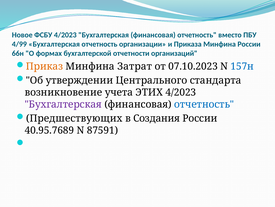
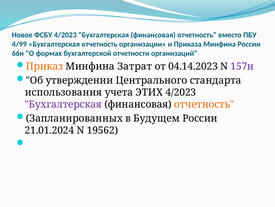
07.10.2023: 07.10.2023 -> 04.14.2023 (193, 66)
157н colour: blue -> purple (242, 66)
возникновение: возникновение -> использования (63, 92)
отчетность colour: blue -> orange (204, 104)
Предшествующих: Предшествующих -> Запланированных (74, 118)
Создания: Создания -> Будущем (157, 118)
40.95.7689: 40.95.7689 -> 21.01.2024 (49, 130)
87591: 87591 -> 19562 (102, 130)
